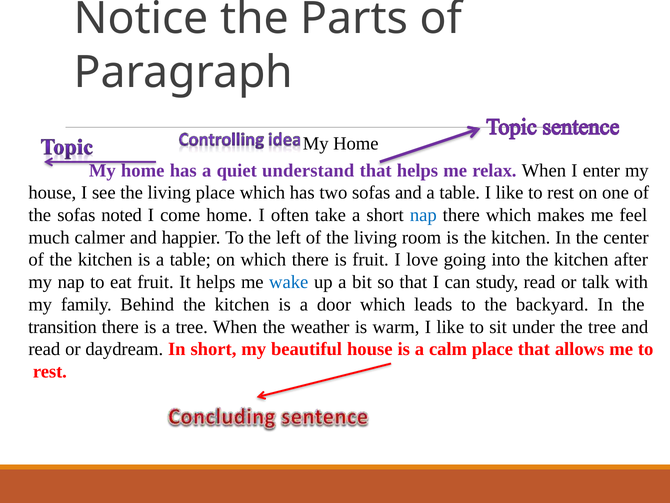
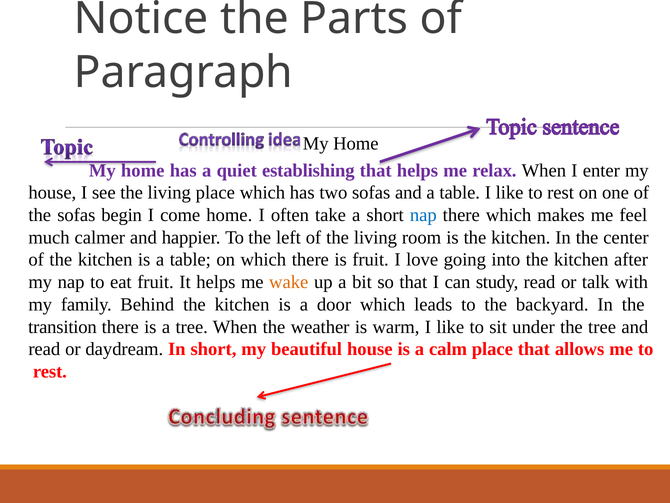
understand: understand -> establishing (308, 170)
noted: noted -> begin (122, 215)
wake colour: blue -> orange (289, 282)
